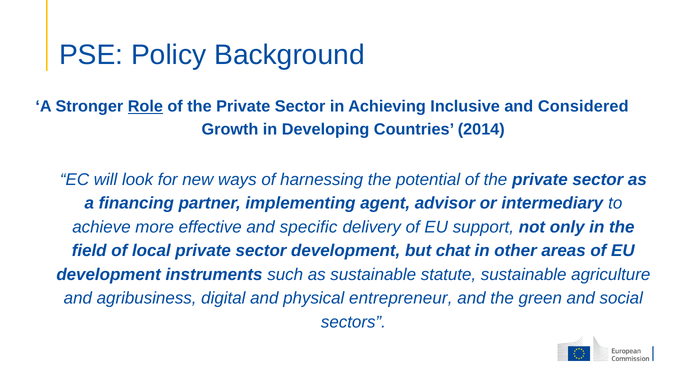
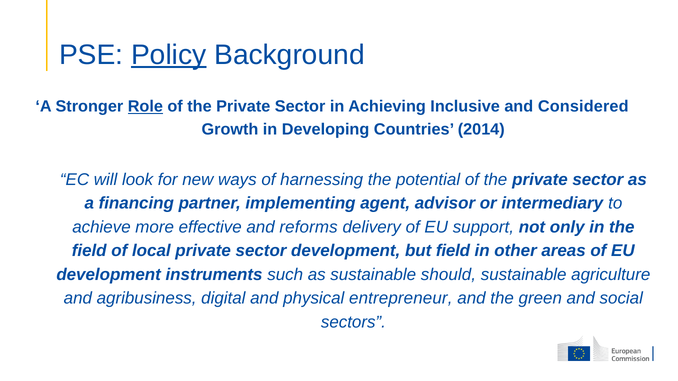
Policy underline: none -> present (169, 55)
specific: specific -> reforms (309, 227)
but chat: chat -> field (453, 251)
statute: statute -> should (448, 275)
